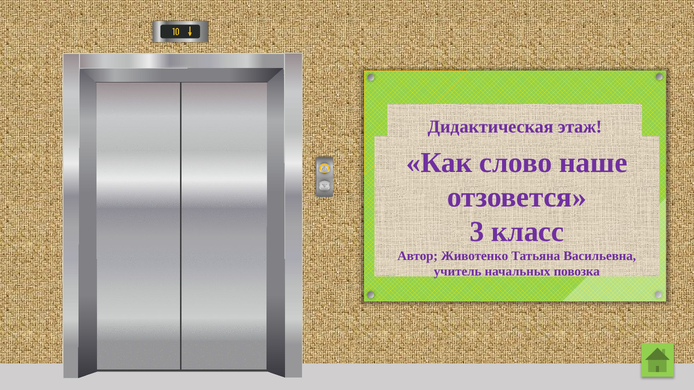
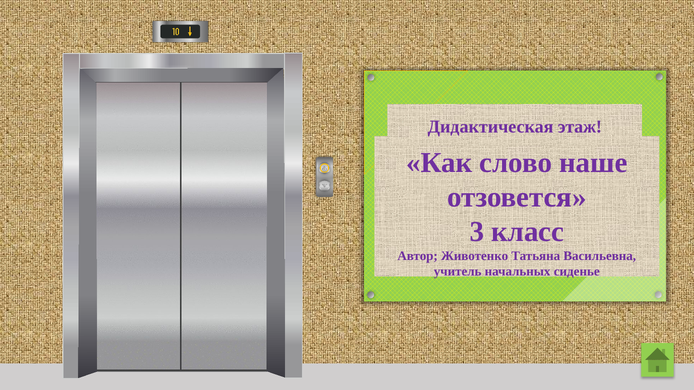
повозка: повозка -> сиденье (577, 272)
